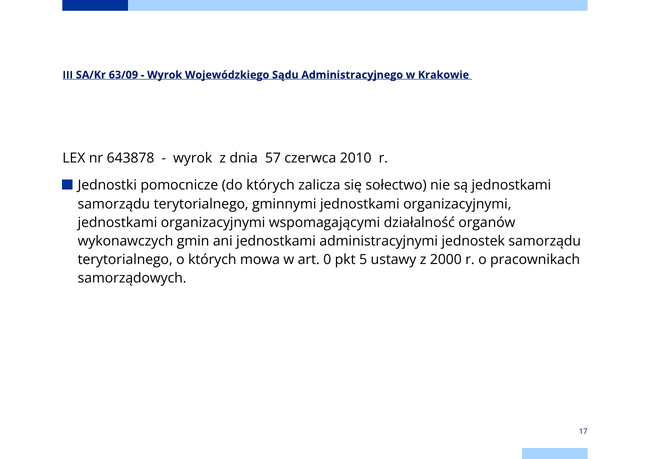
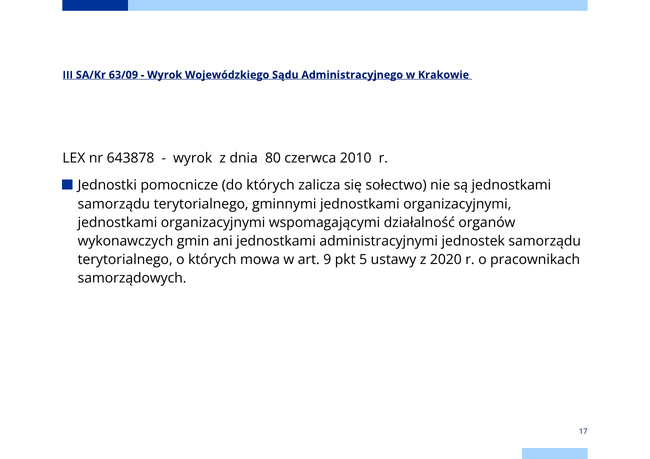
57: 57 -> 80 (273, 159)
0: 0 -> 9 (327, 260)
2000: 2000 -> 2020 (446, 260)
